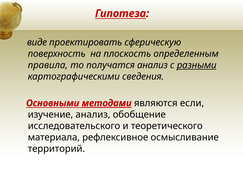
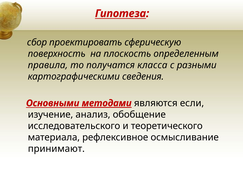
виде: виде -> сбор (37, 42)
получатся анализ: анализ -> класса (152, 65)
разными underline: present -> none (197, 65)
территорий: территорий -> принимают (56, 148)
